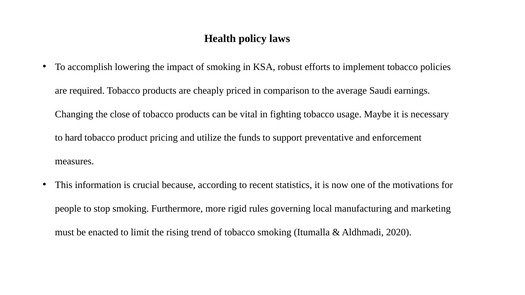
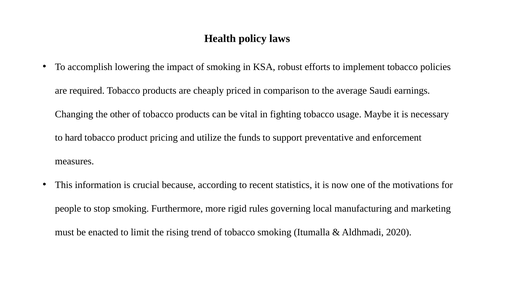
close: close -> other (120, 114)
